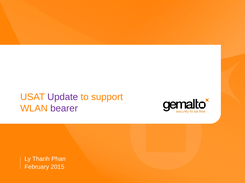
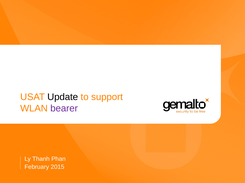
Update colour: purple -> black (63, 97)
